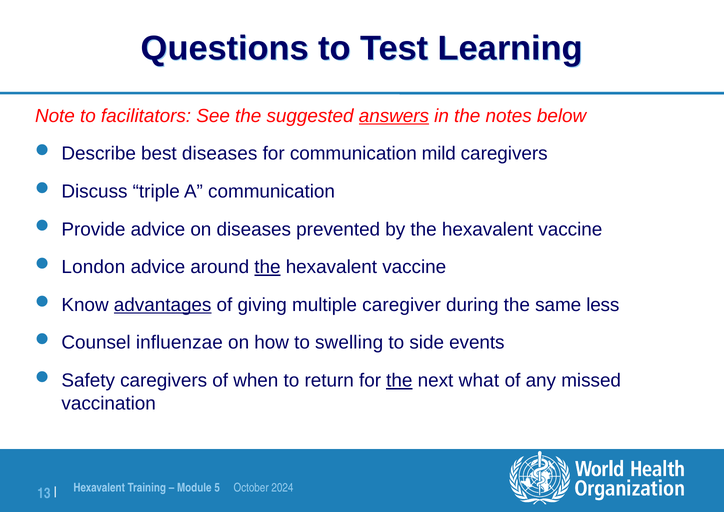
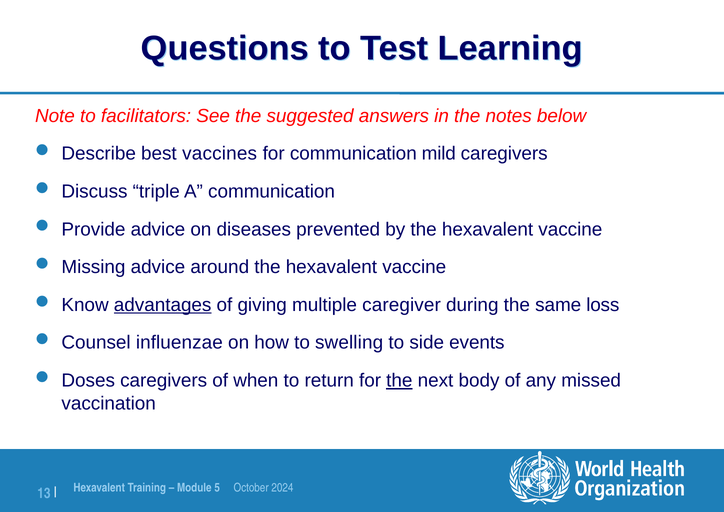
answers underline: present -> none (394, 116)
best diseases: diseases -> vaccines (220, 154)
London: London -> Missing (93, 267)
the underline: present -> none (267, 267)
less: less -> loss (603, 305)
Safety: Safety -> Doses (88, 381)
what: what -> body (479, 381)
